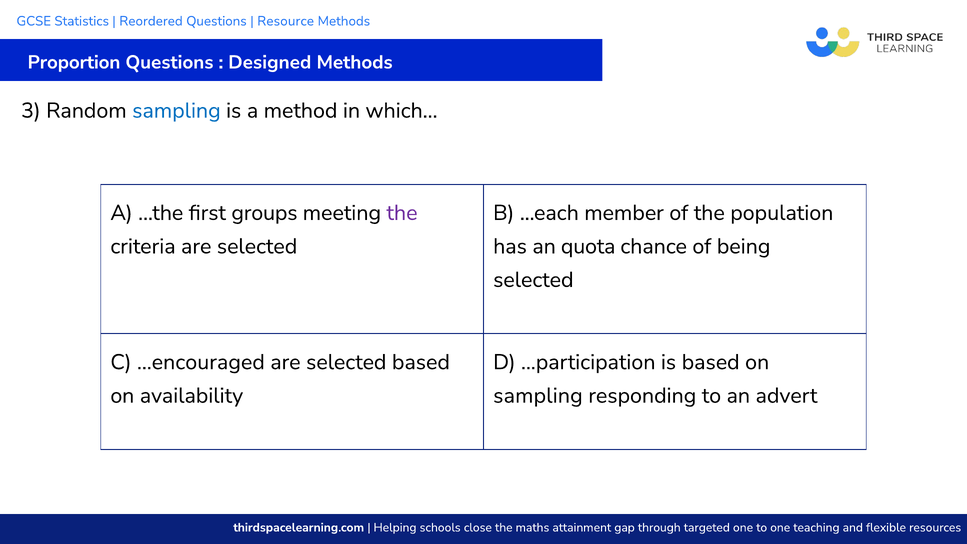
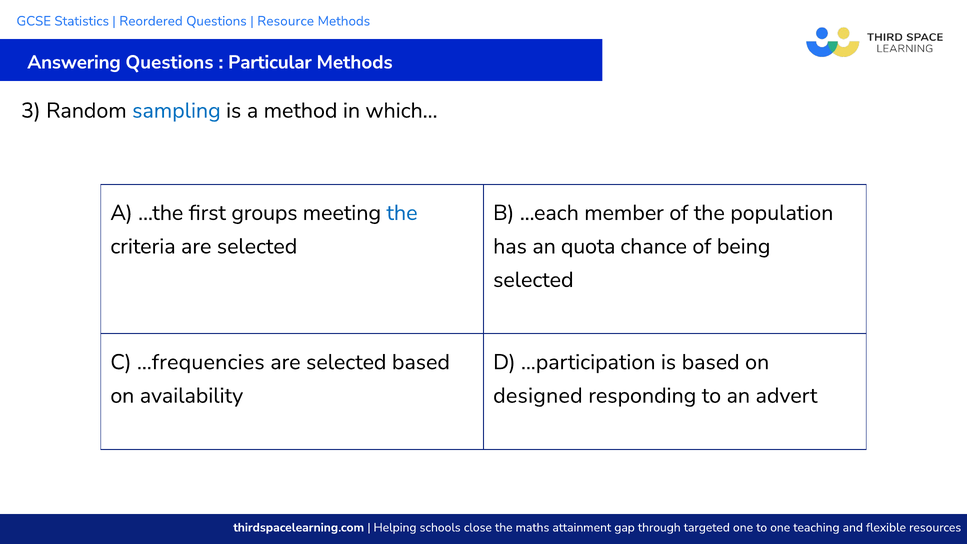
Proportion: Proportion -> Answering (74, 62)
Designed: Designed -> Particular (270, 62)
the colour: purple -> blue (402, 213)
…encouraged: …encouraged -> …frequencies (201, 362)
sampling: sampling -> designed (538, 396)
